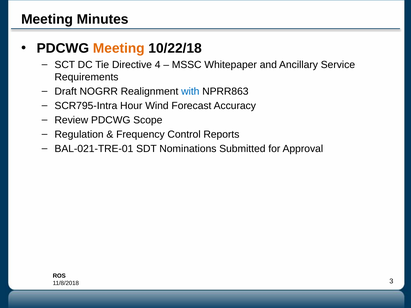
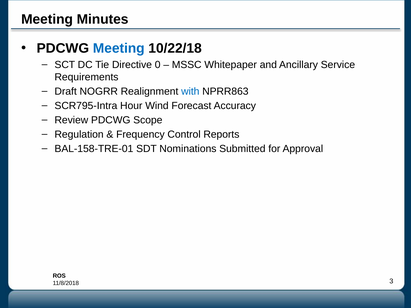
Meeting colour: orange -> blue (119, 48)
4: 4 -> 0 (158, 65)
BAL-021-TRE-01: BAL-021-TRE-01 -> BAL-158-TRE-01 (94, 149)
